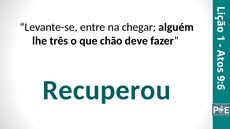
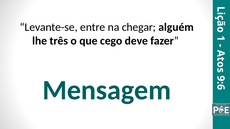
chão: chão -> cego (111, 41)
Recuperou: Recuperou -> Mensagem (107, 90)
